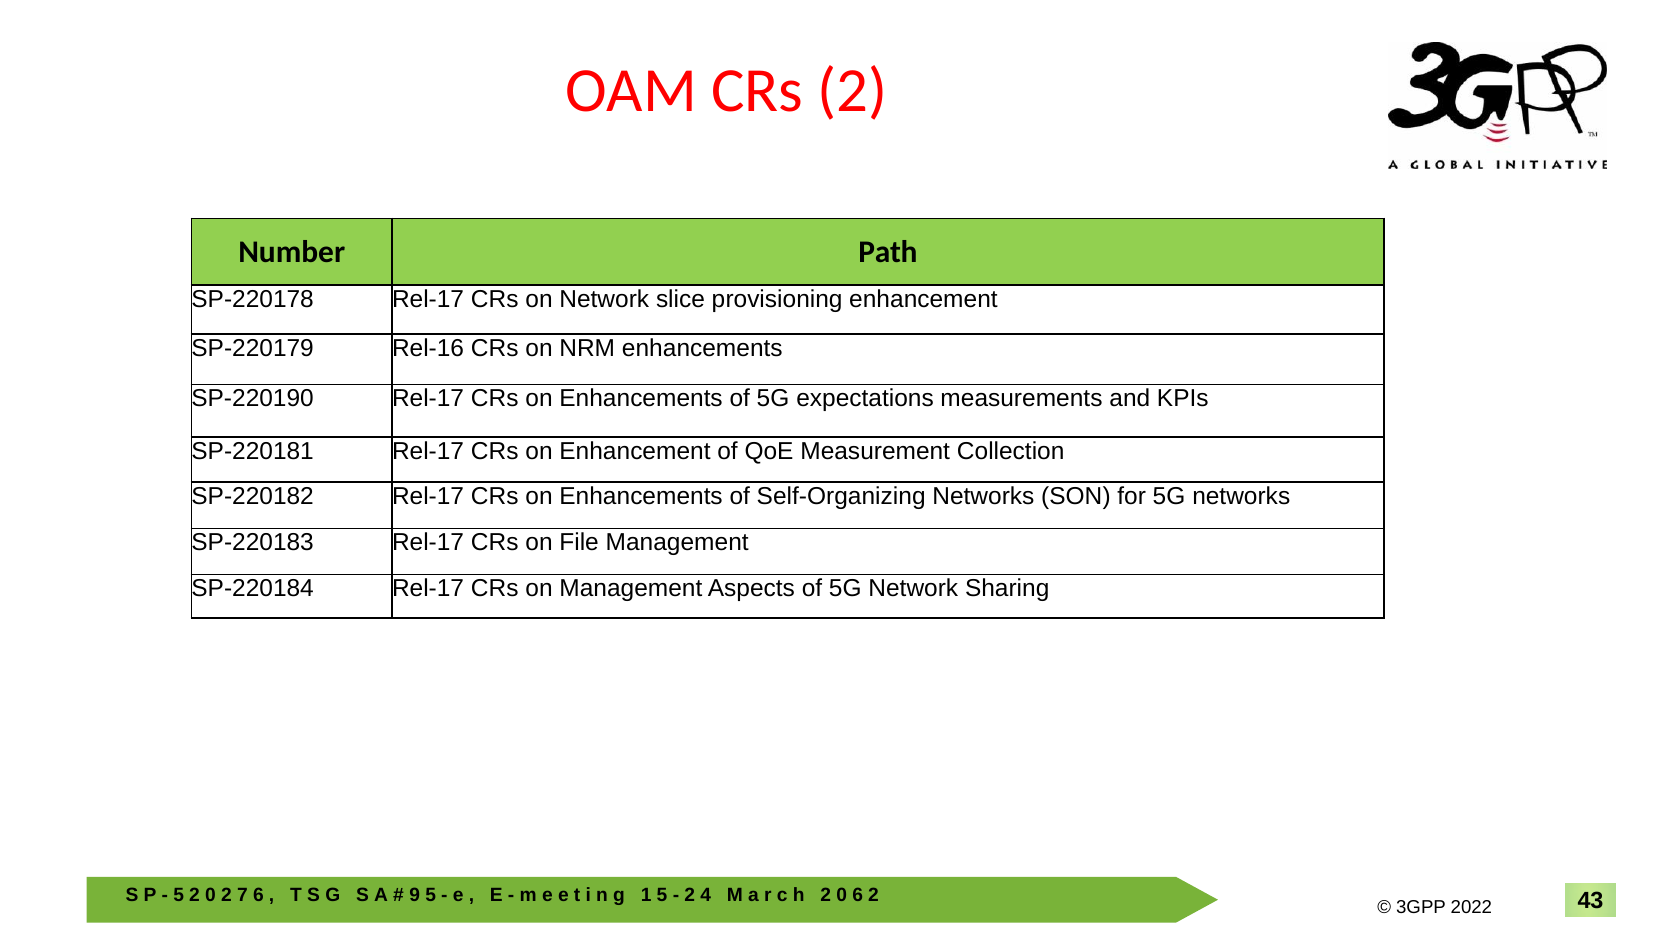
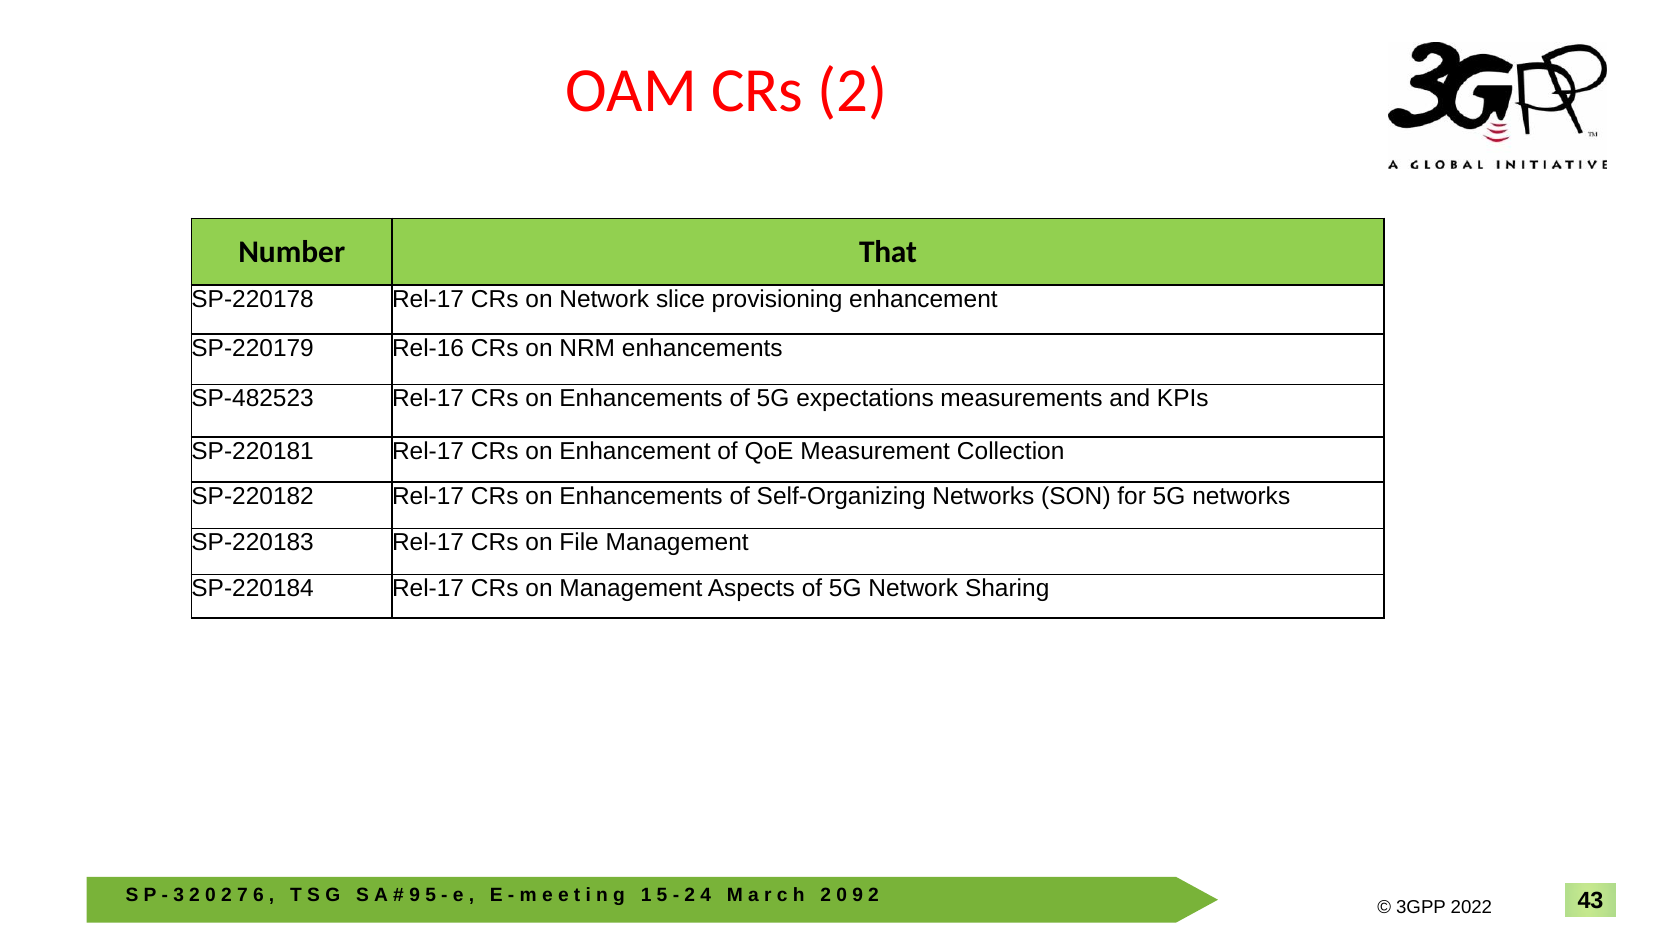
Path: Path -> That (888, 252)
SP-220190: SP-220190 -> SP-482523 (253, 399)
5: 5 -> 3 (179, 896)
6: 6 -> 9 (858, 896)
